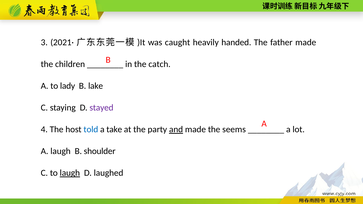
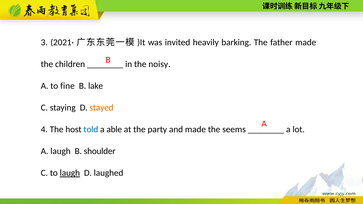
caught: caught -> invited (178, 42)
handed: handed -> barking (236, 42)
catch: catch -> noisy (159, 64)
lady: lady -> fine (67, 86)
stayed colour: purple -> orange (101, 108)
take: take -> able (114, 130)
and underline: present -> none (176, 130)
